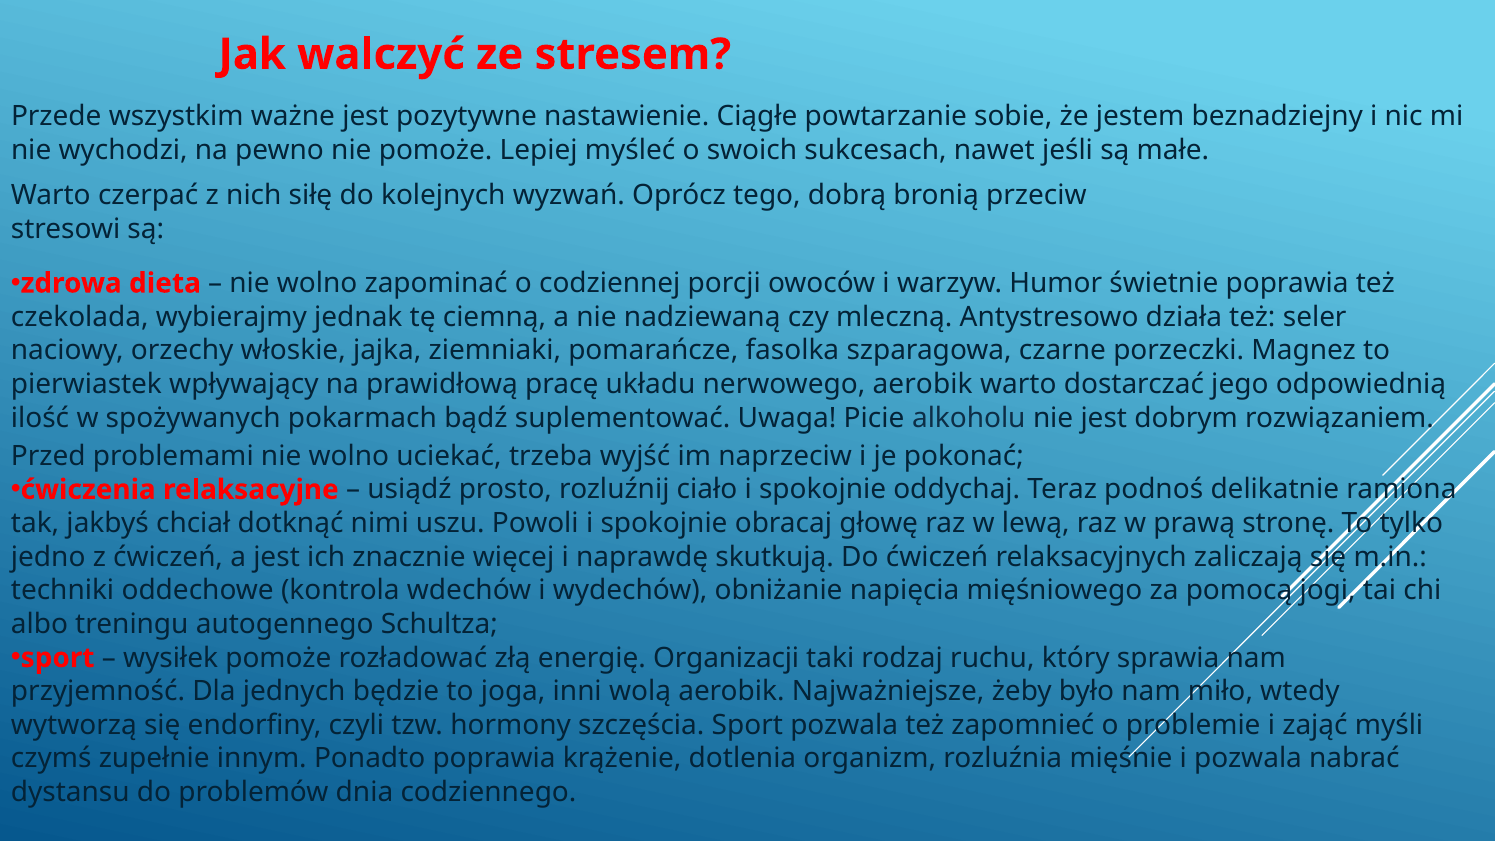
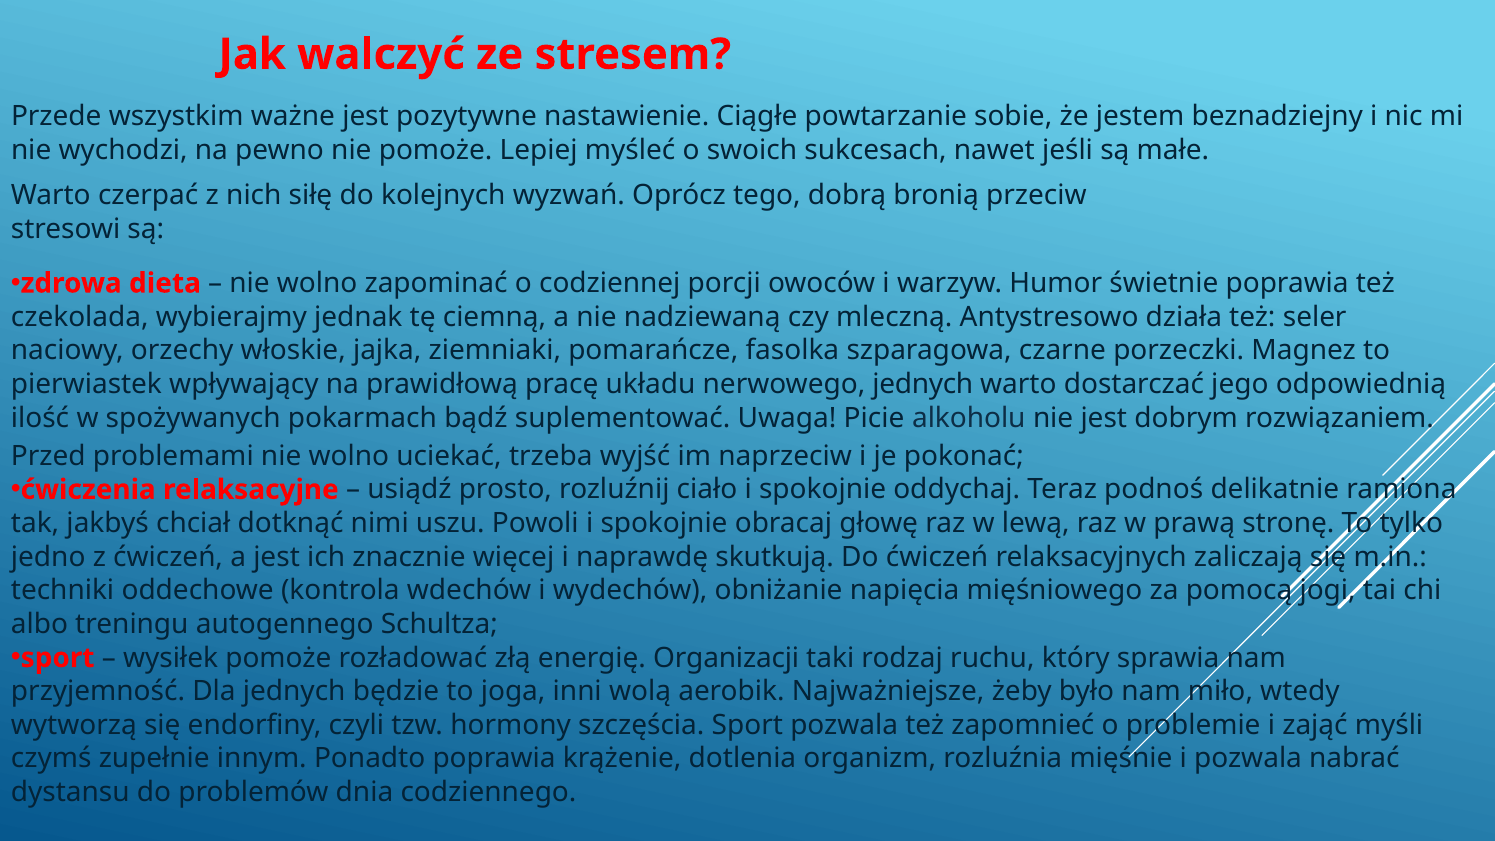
nerwowego aerobik: aerobik -> jednych (923, 384)
